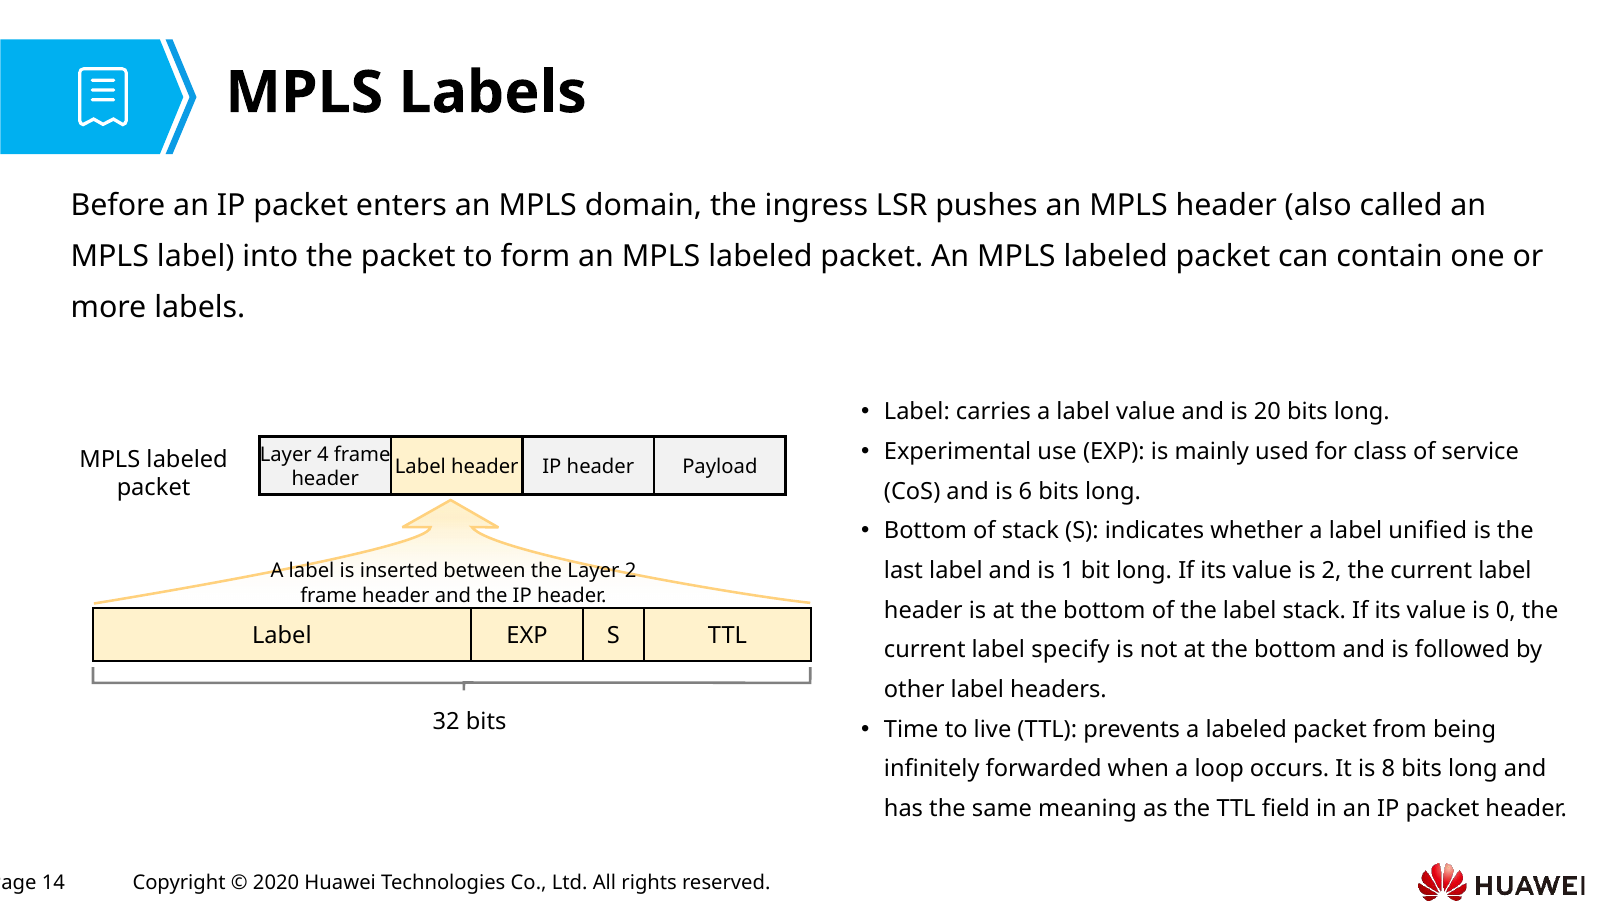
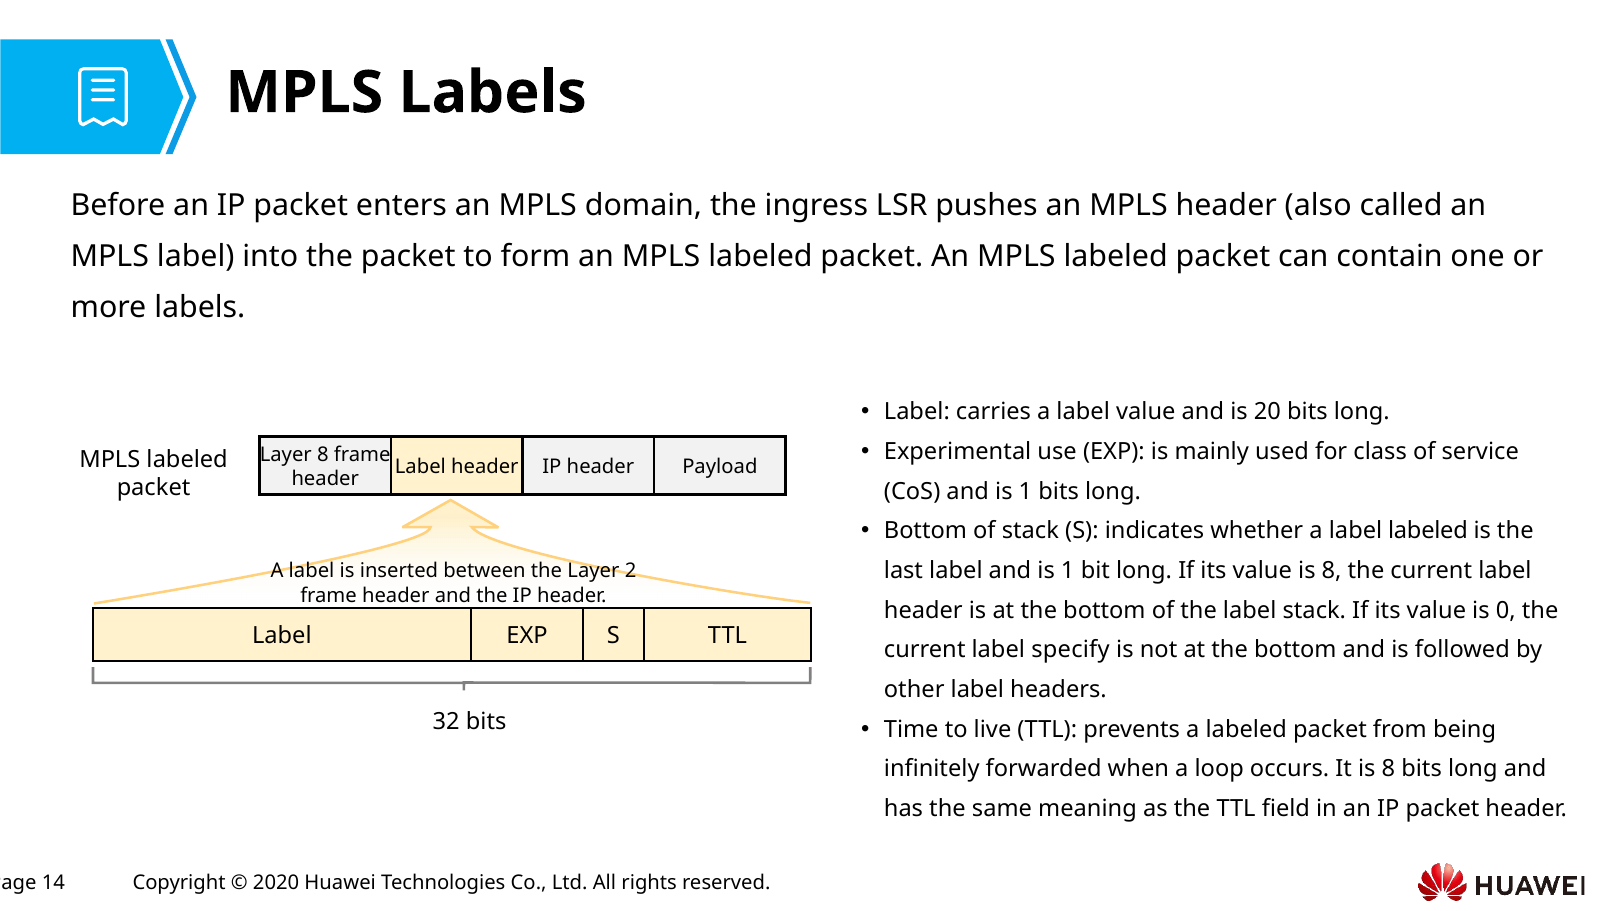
Layer 4: 4 -> 8 (323, 455)
CoS and is 6: 6 -> 1 (1025, 491)
label unified: unified -> labeled (1428, 531)
value is 2: 2 -> 8 (1332, 571)
